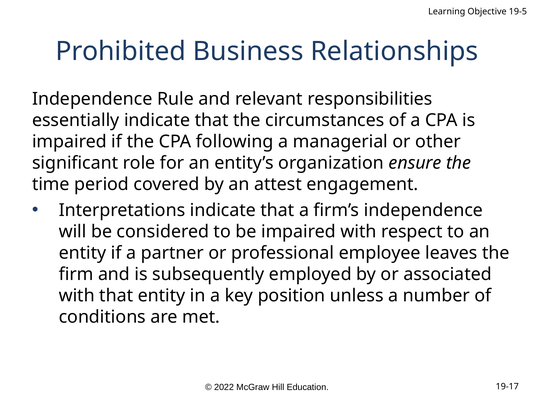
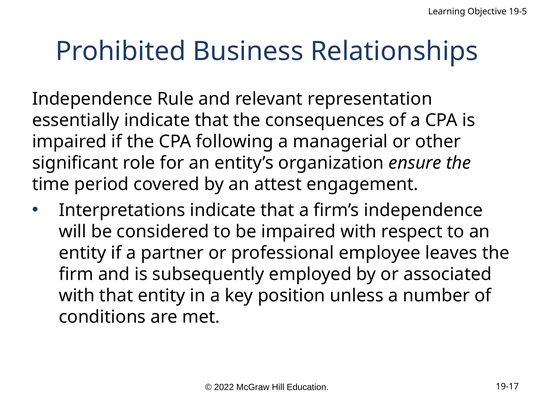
responsibilities: responsibilities -> representation (370, 99)
circumstances: circumstances -> consequences (325, 121)
